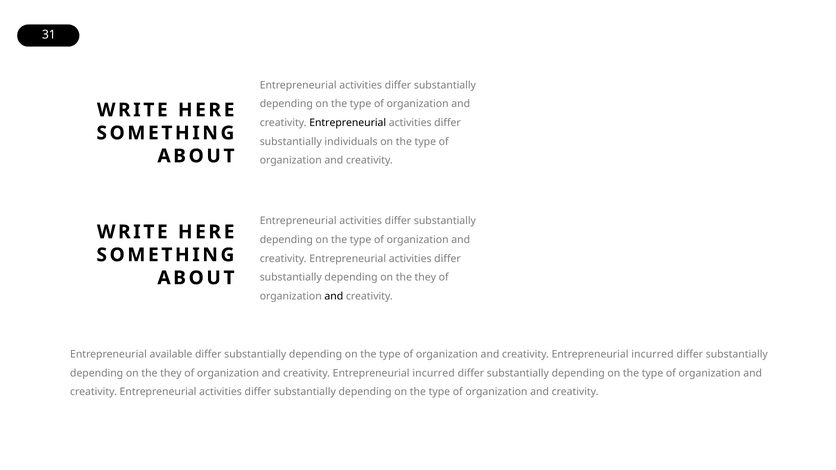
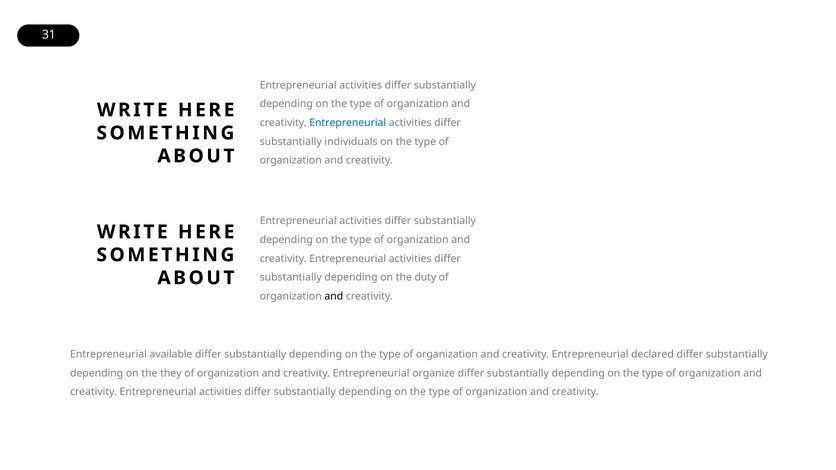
Entrepreneurial colour: black -> blue (348, 123)
they: they -> duty (425, 278)
incurred: incurred -> declared (652, 355)
incurred: incurred -> organize (434, 373)
